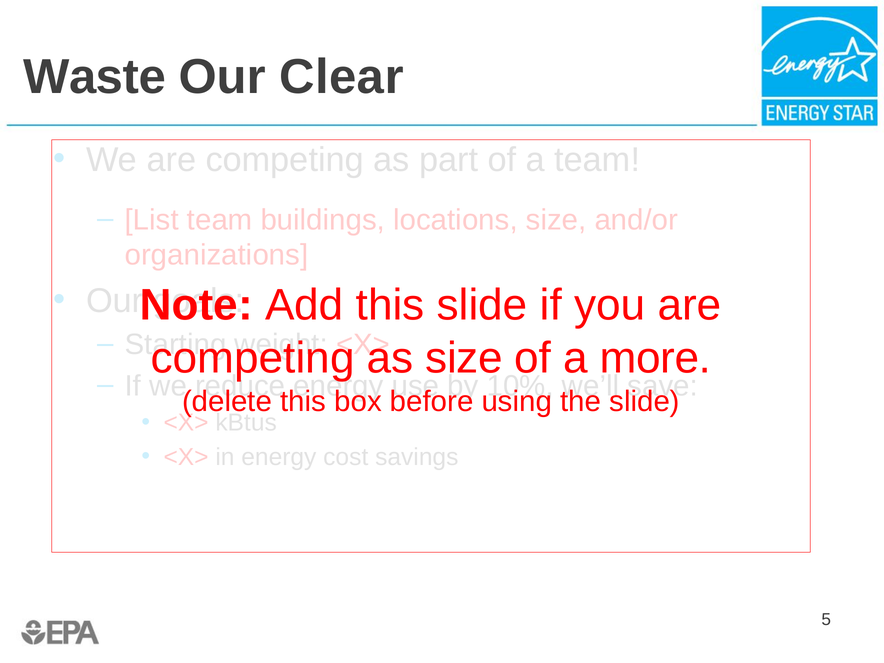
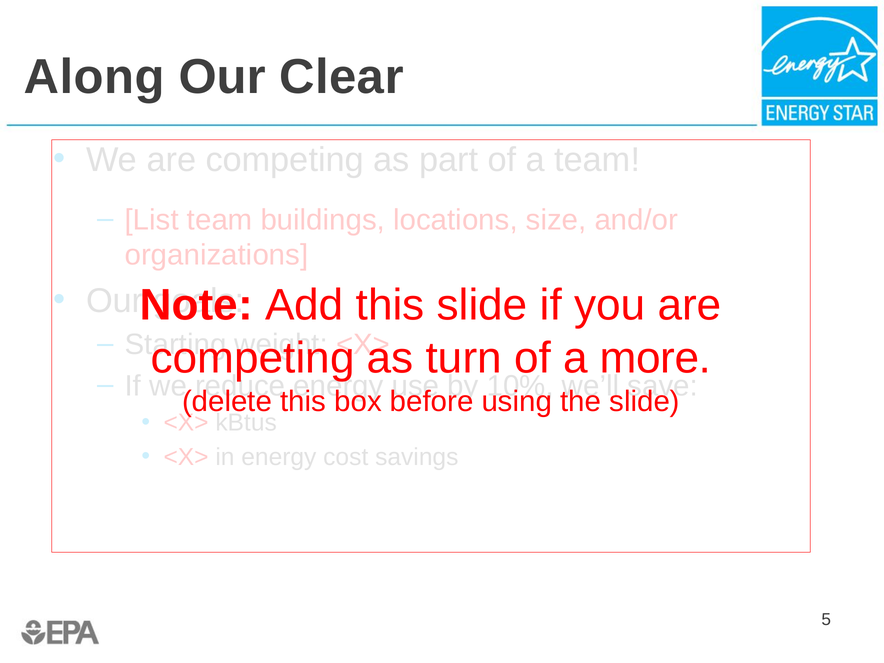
Waste: Waste -> Along (94, 77)
as size: size -> turn (464, 358)
